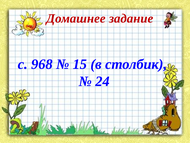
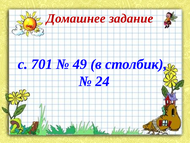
968: 968 -> 701 (42, 64)
15: 15 -> 49 (80, 64)
